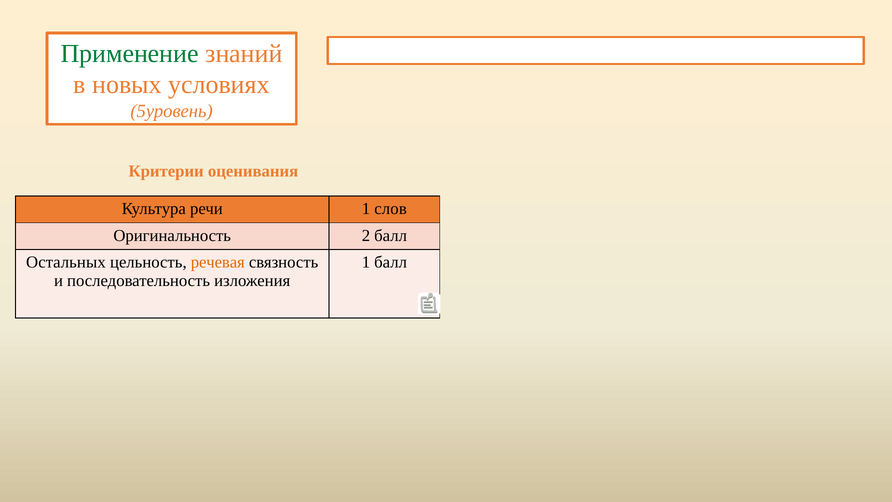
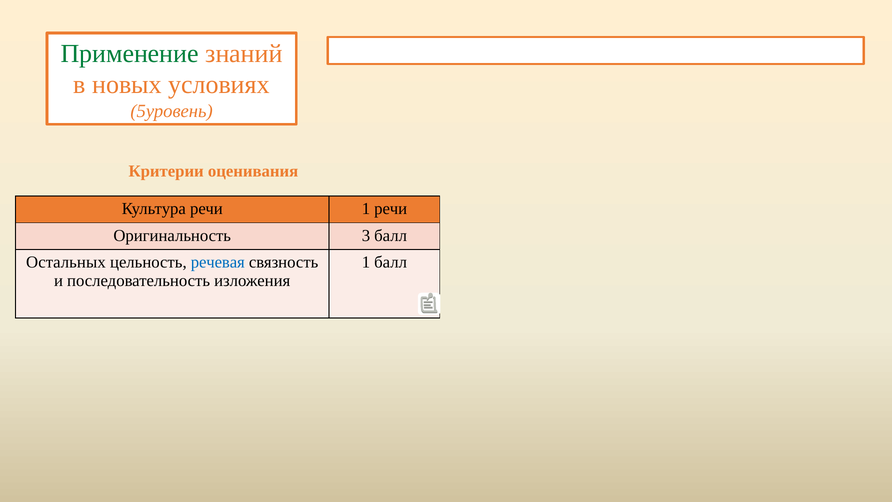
1 слов: слов -> речи (391, 209)
2: 2 -> 3 (366, 235)
речевая colour: orange -> blue (218, 262)
